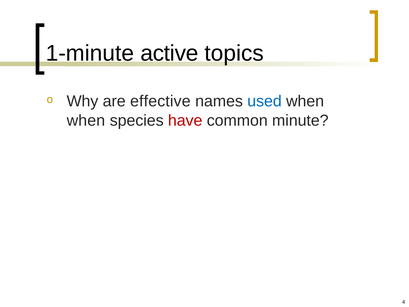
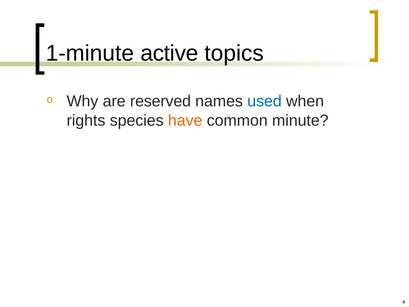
effective: effective -> reserved (161, 101)
when: when -> rights (86, 120)
have colour: red -> orange (185, 120)
